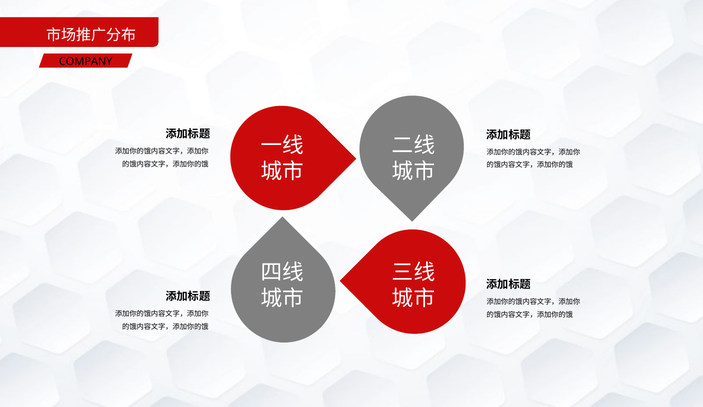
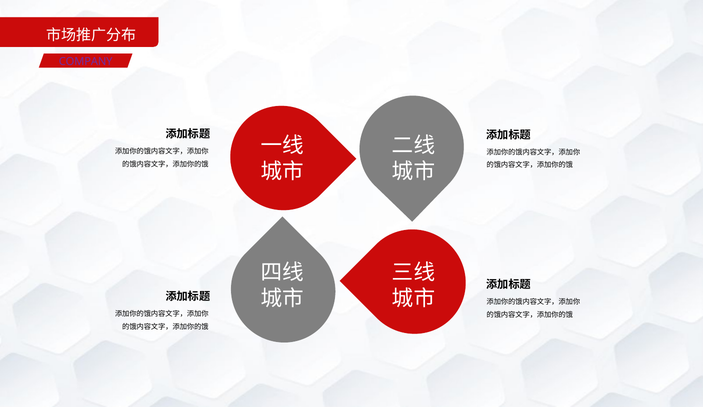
COMPANY colour: black -> purple (86, 61)
